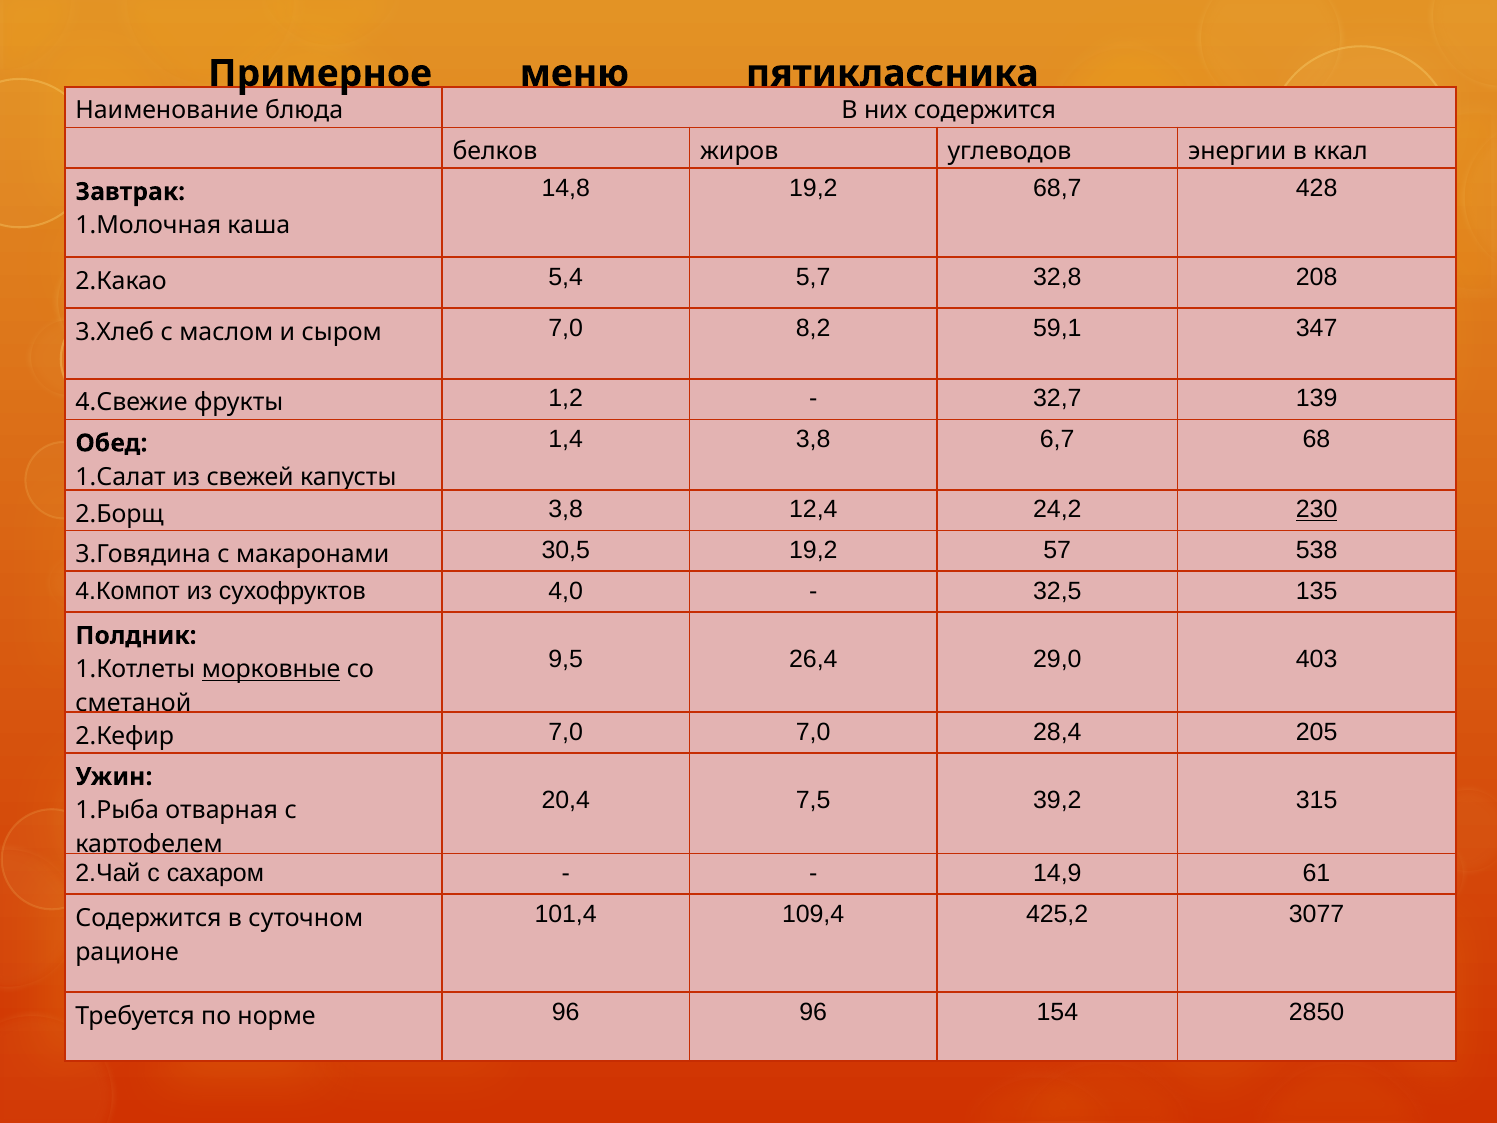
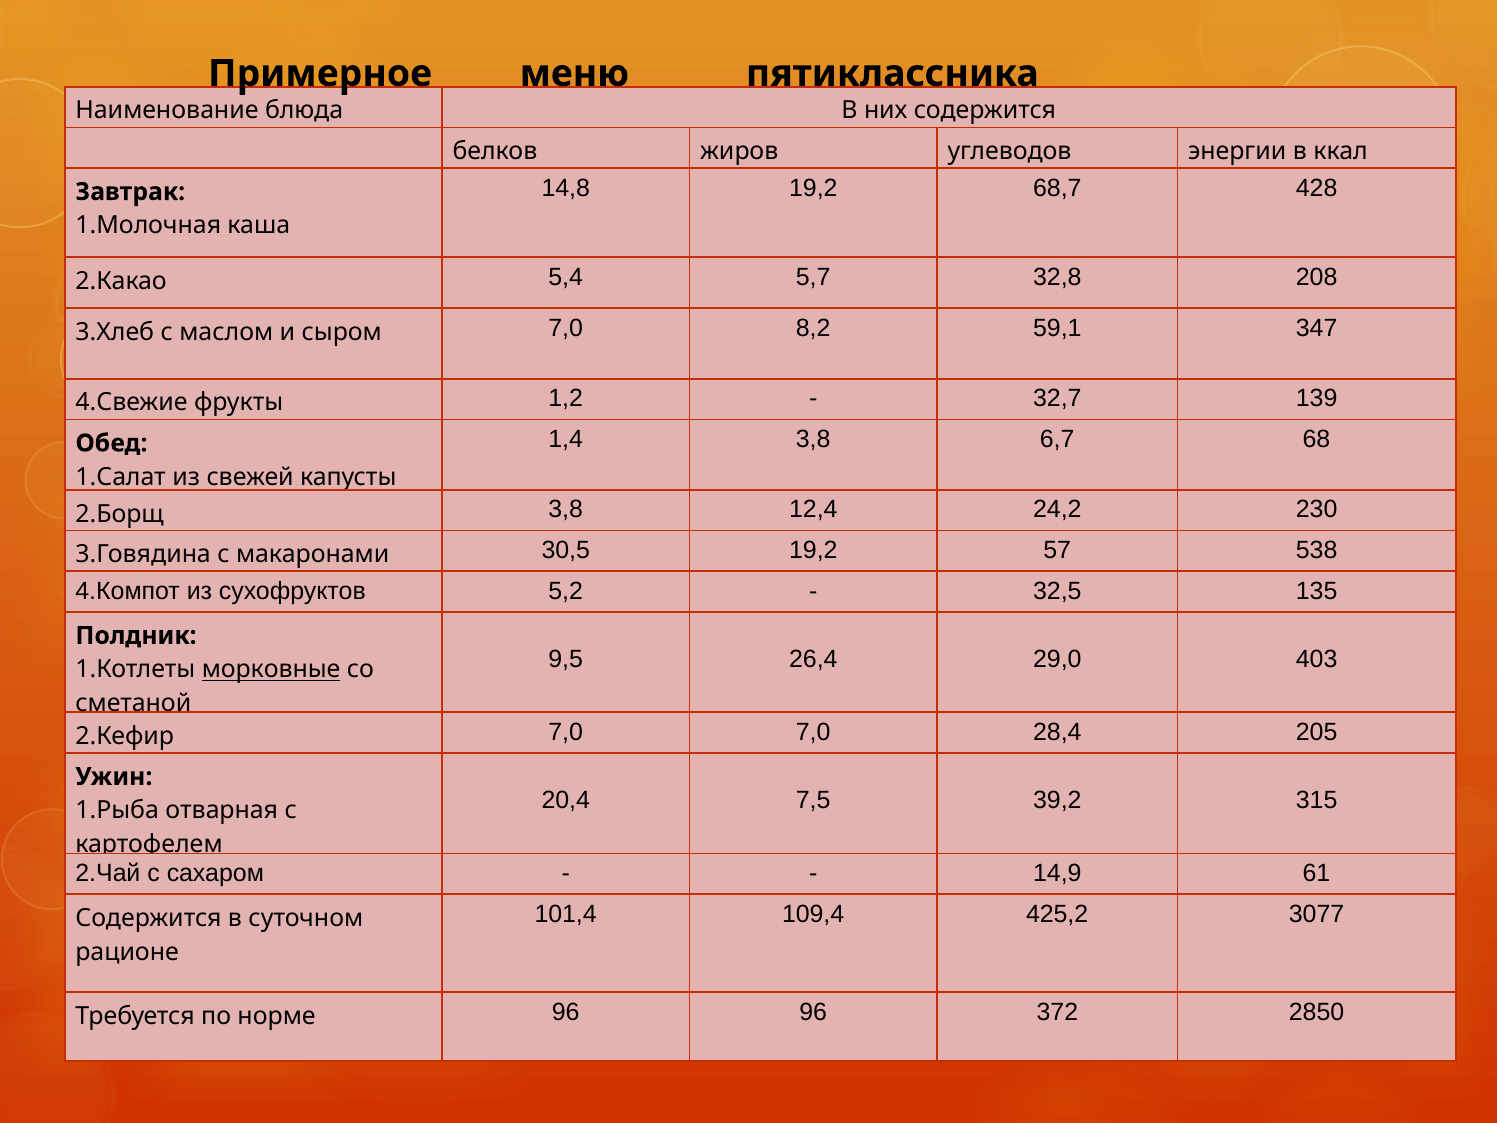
230 underline: present -> none (1317, 510)
4,0: 4,0 -> 5,2 (566, 591)
154: 154 -> 372 (1057, 1012)
